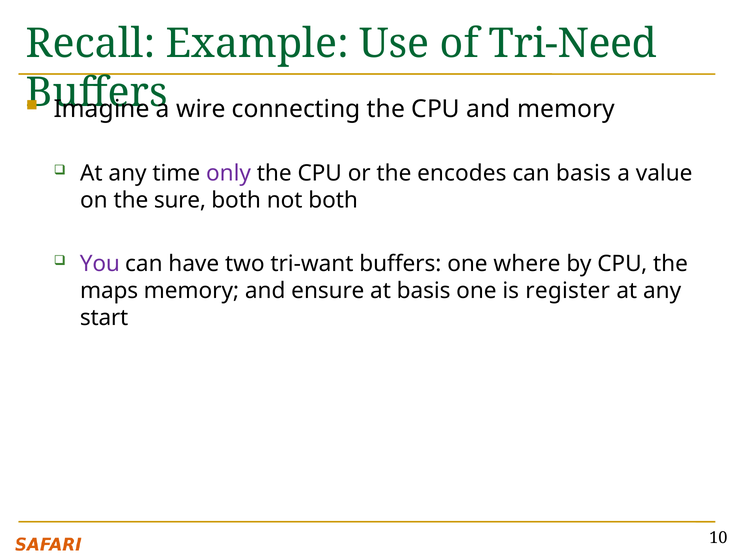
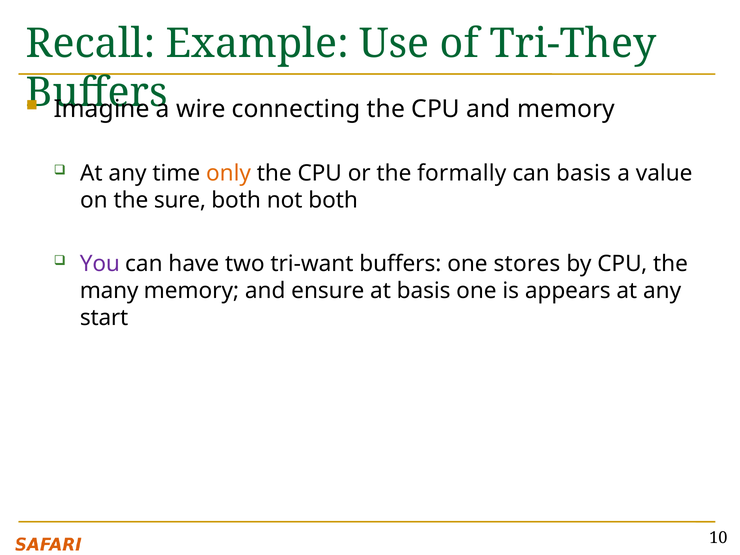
Tri-Need: Tri-Need -> Tri-They (573, 44)
only colour: purple -> orange (229, 173)
encodes: encodes -> formally (462, 173)
where: where -> stores (527, 264)
maps: maps -> many (109, 291)
register: register -> appears (568, 291)
